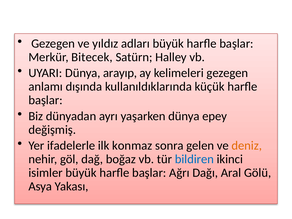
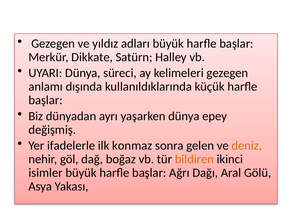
Bitecek: Bitecek -> Dikkate (92, 57)
arayıp: arayıp -> süreci (120, 73)
bildiren colour: blue -> orange (194, 159)
